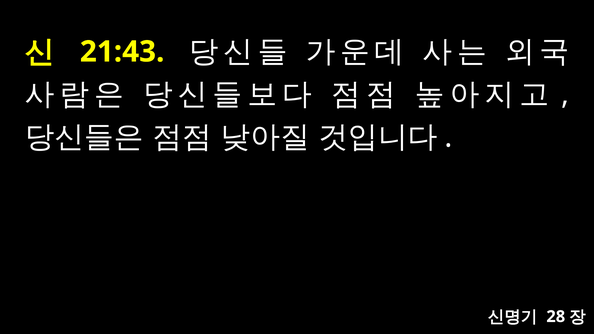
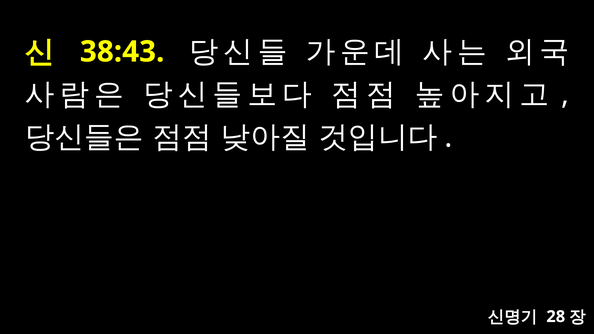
21:43: 21:43 -> 38:43 (122, 52)
